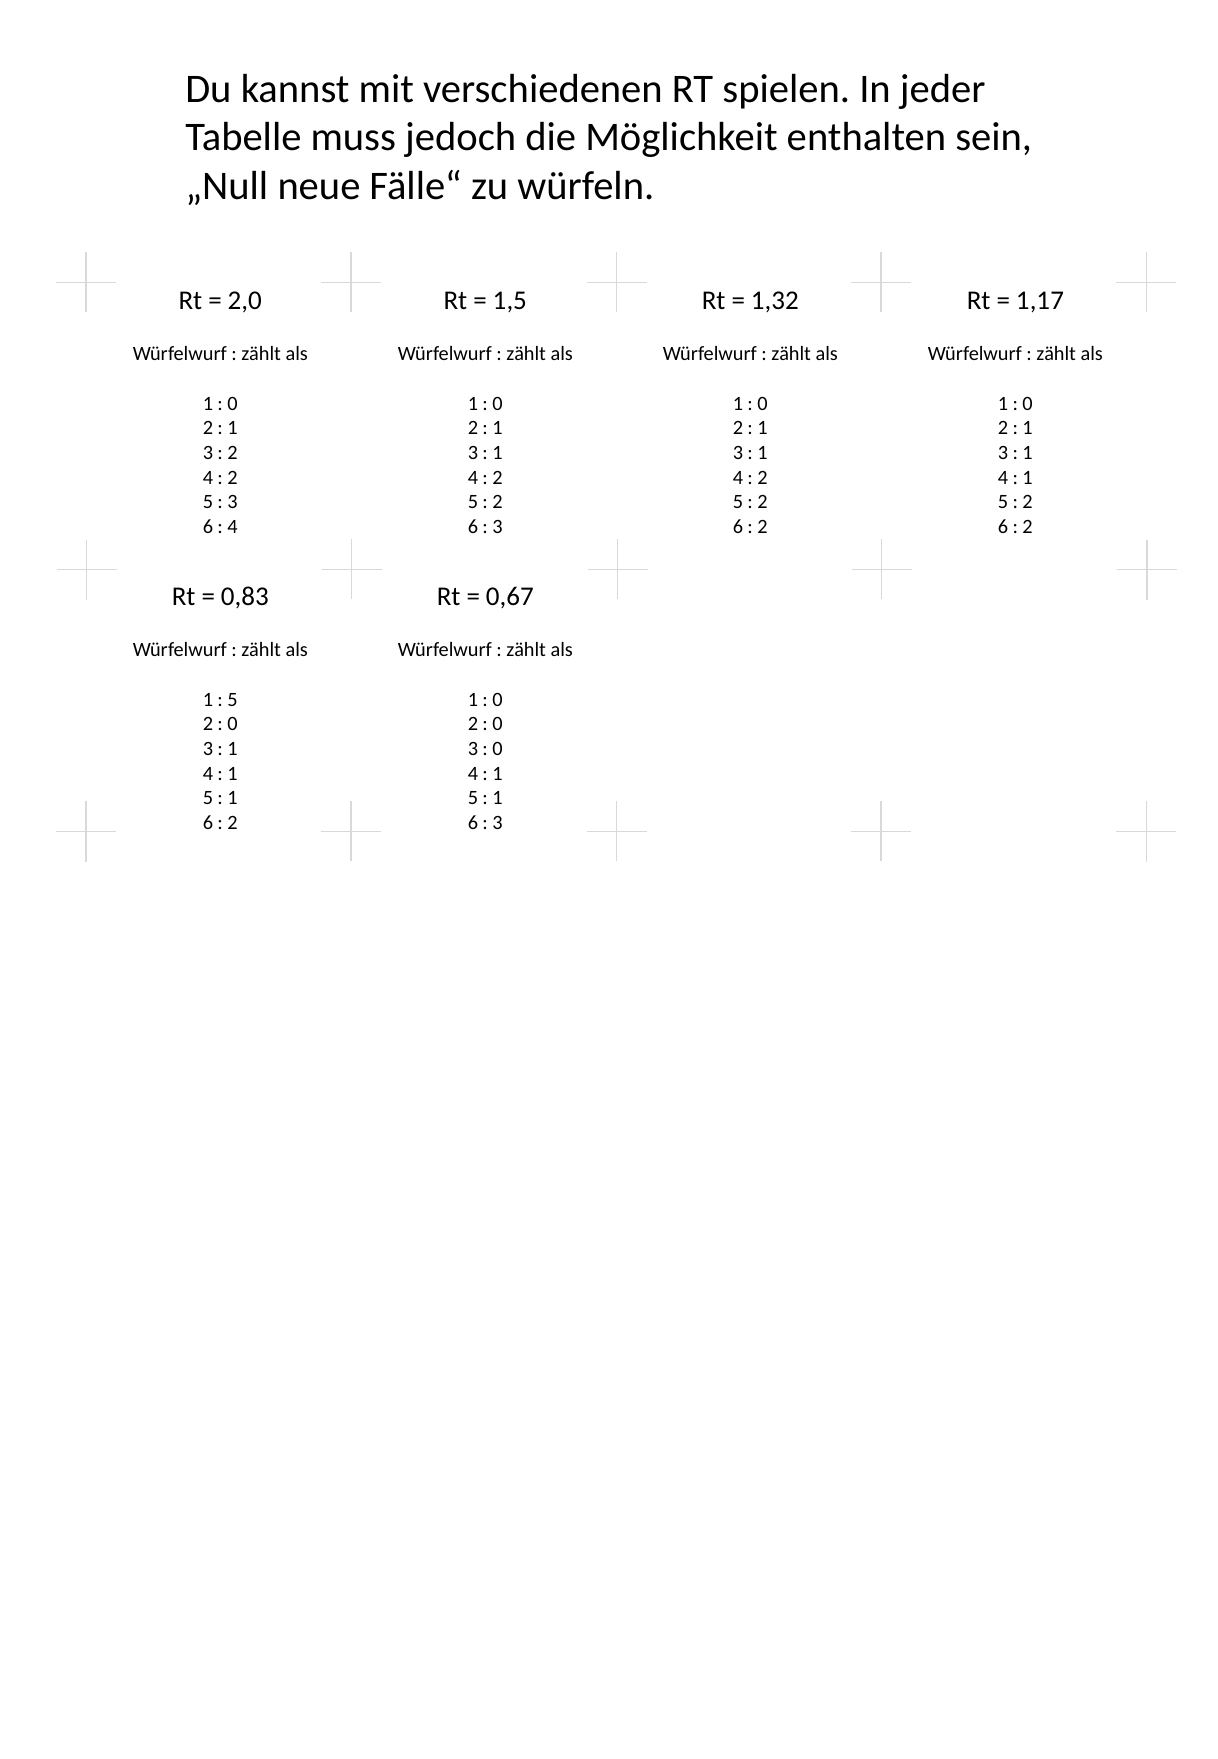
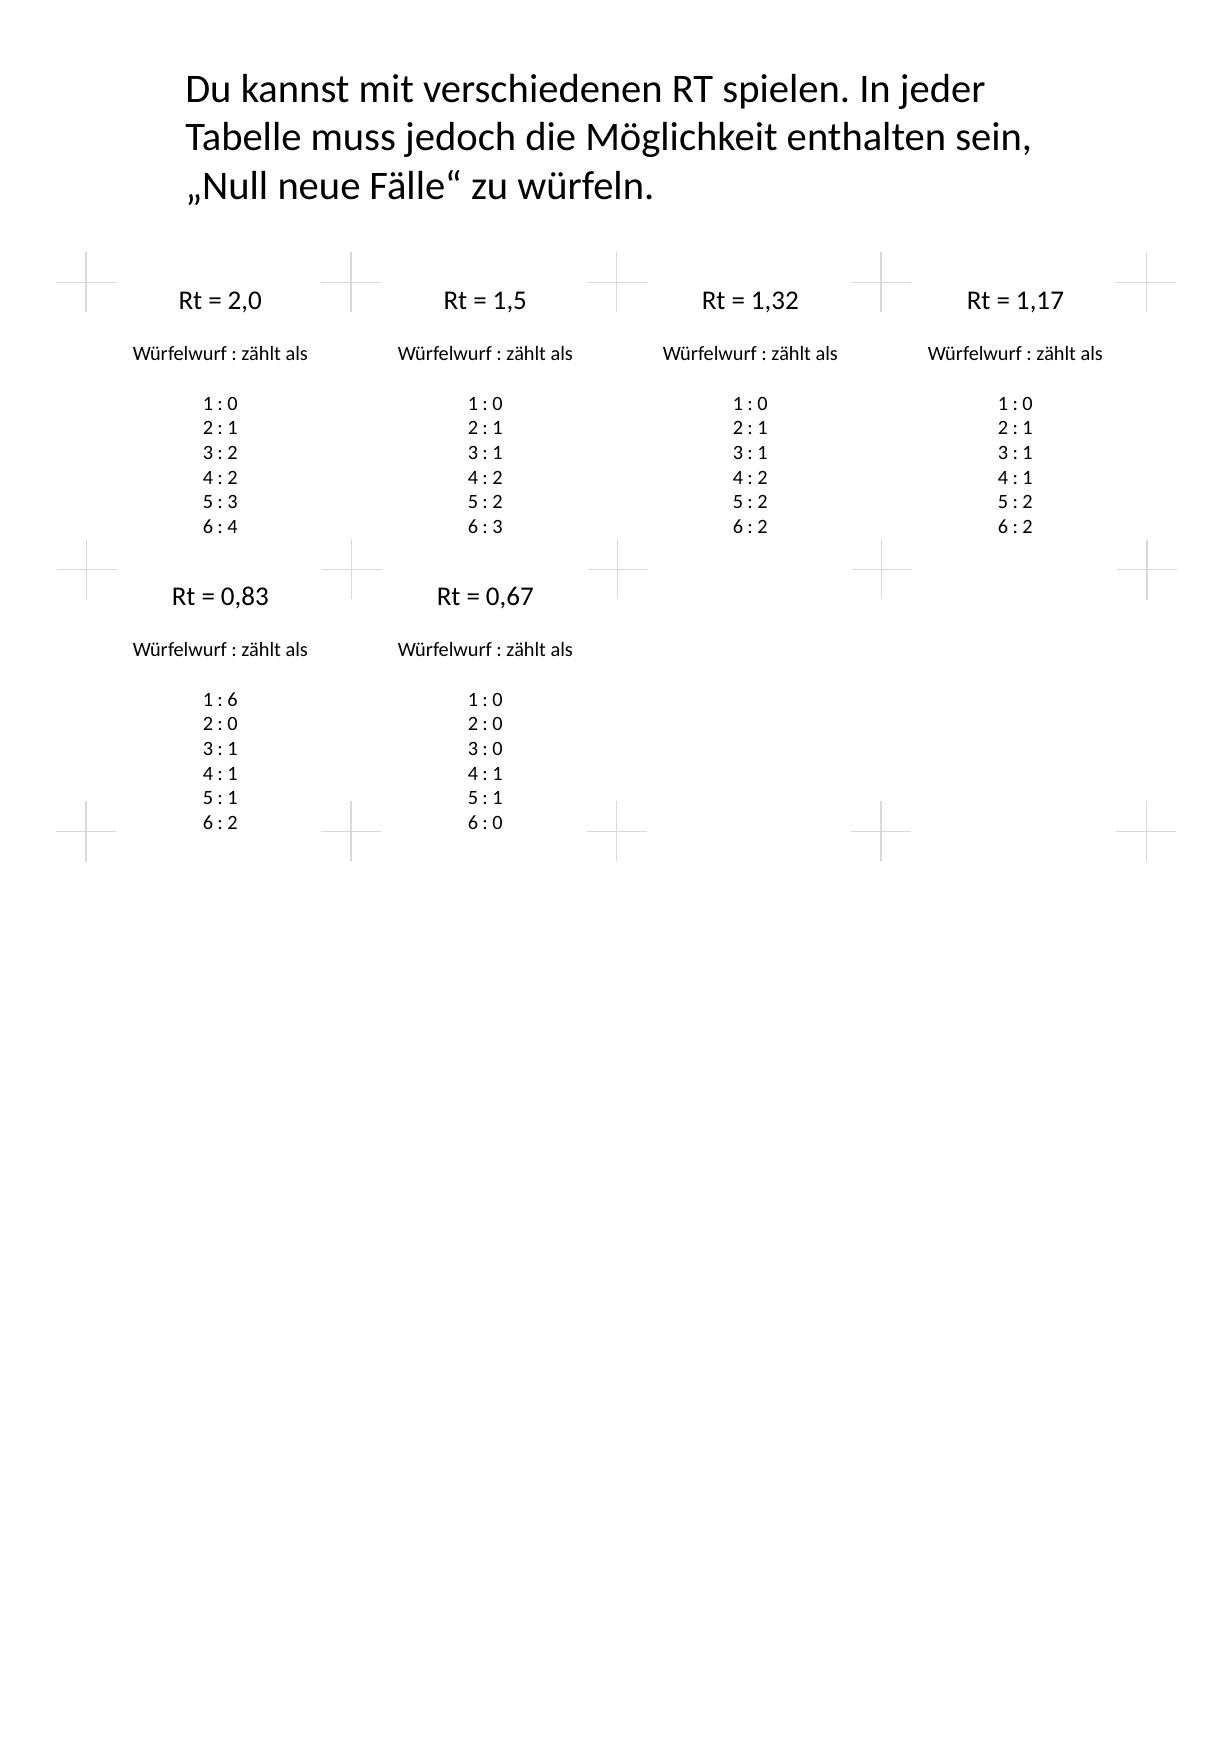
5: 5 -> 6 (233, 699)
3: 3 -> 0 (498, 823)
